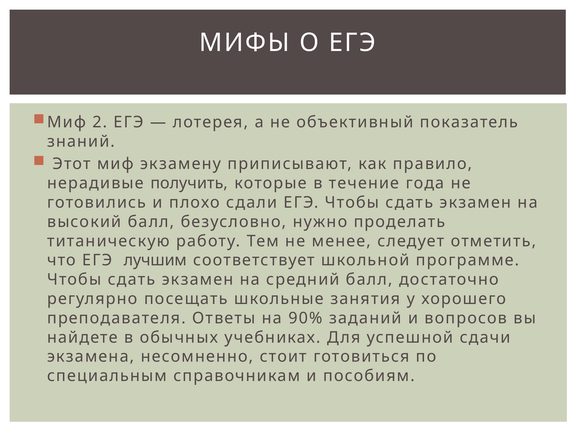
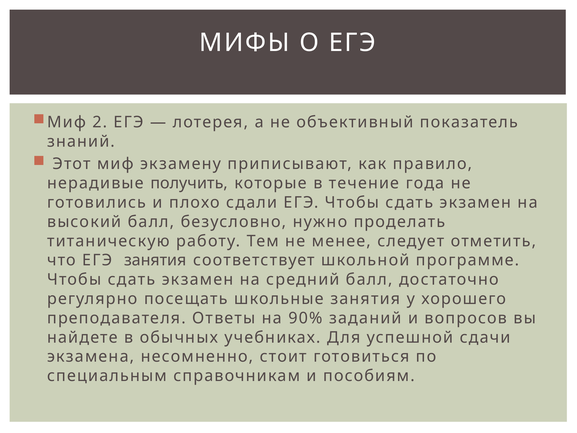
ЕГЭ лучшим: лучшим -> занятия (155, 260)
